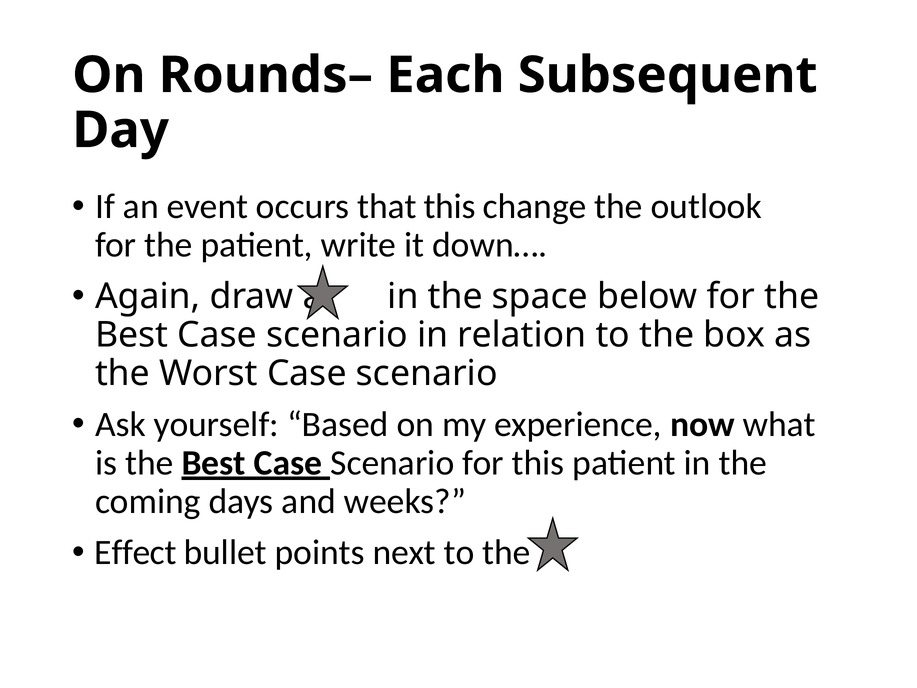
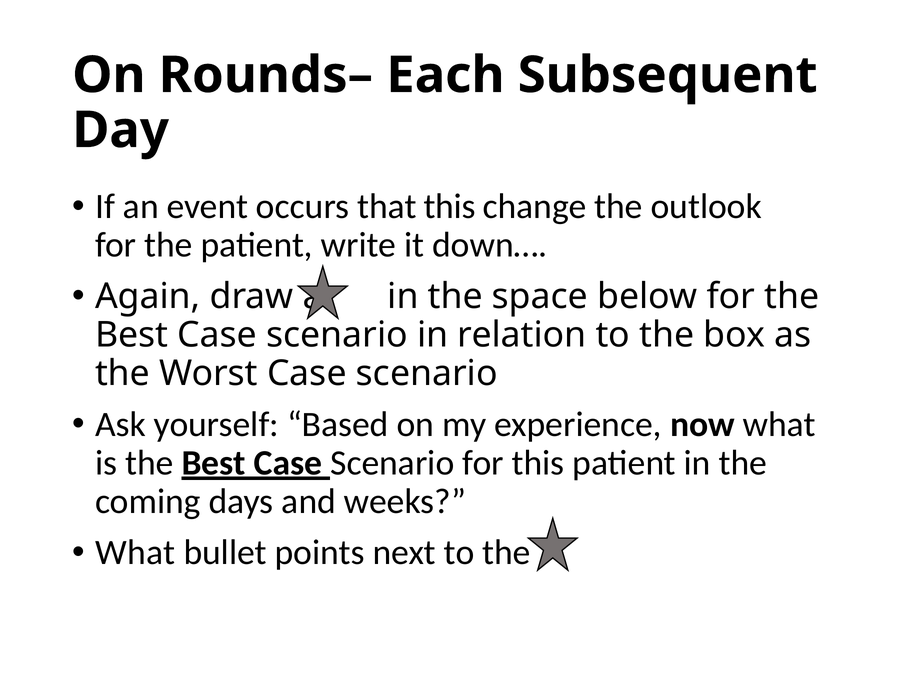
Effect: Effect -> What (135, 552)
